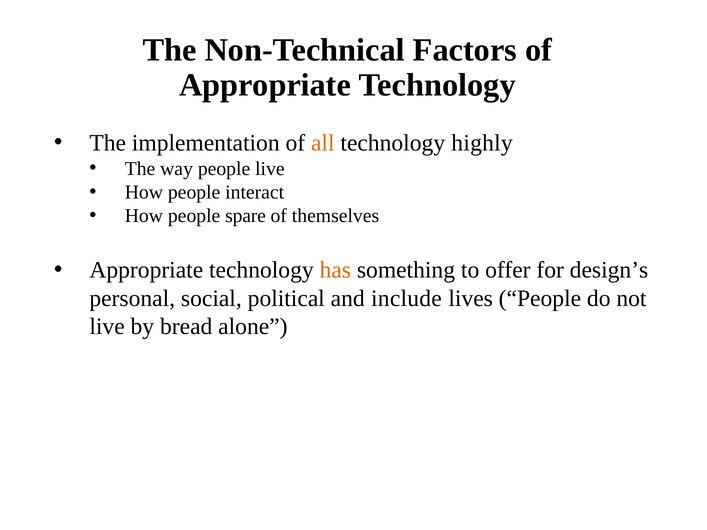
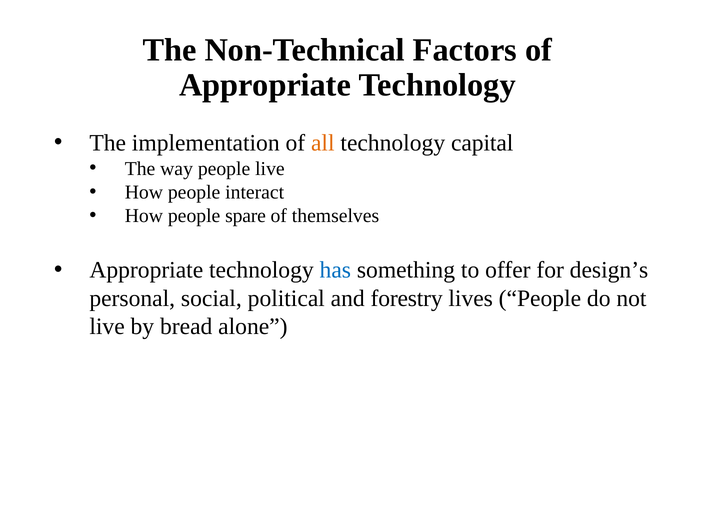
highly: highly -> capital (482, 143)
has colour: orange -> blue (335, 270)
include: include -> forestry (407, 299)
